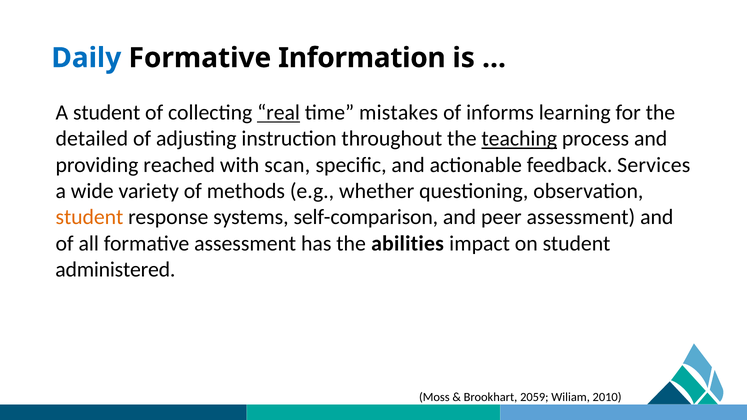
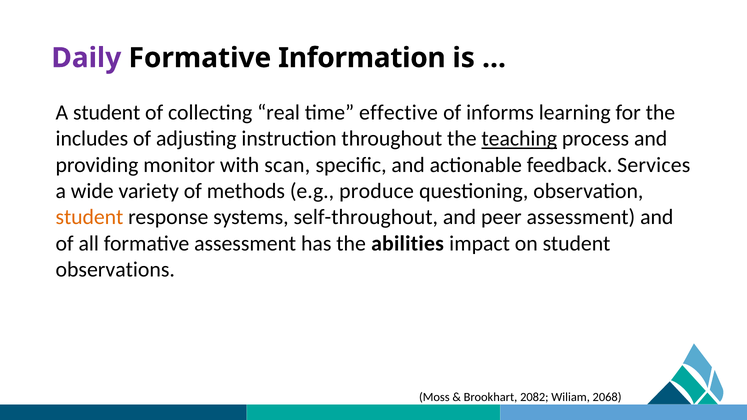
Daily colour: blue -> purple (86, 58)
real underline: present -> none (279, 113)
mistakes: mistakes -> effective (399, 113)
detailed: detailed -> includes (92, 139)
reached: reached -> monitor (179, 165)
whether: whether -> produce (377, 191)
self-comparison: self-comparison -> self-throughout (366, 217)
administered: administered -> observations (115, 270)
2059: 2059 -> 2082 (534, 397)
2010: 2010 -> 2068 (607, 397)
